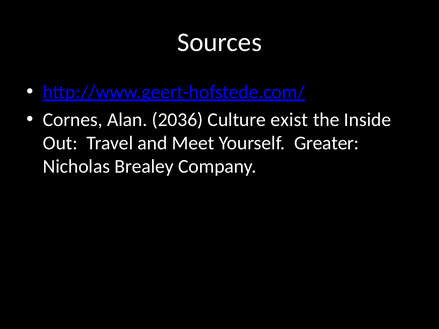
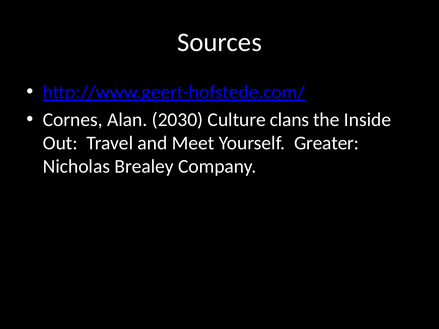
2036: 2036 -> 2030 (178, 120)
exist: exist -> clans (290, 120)
